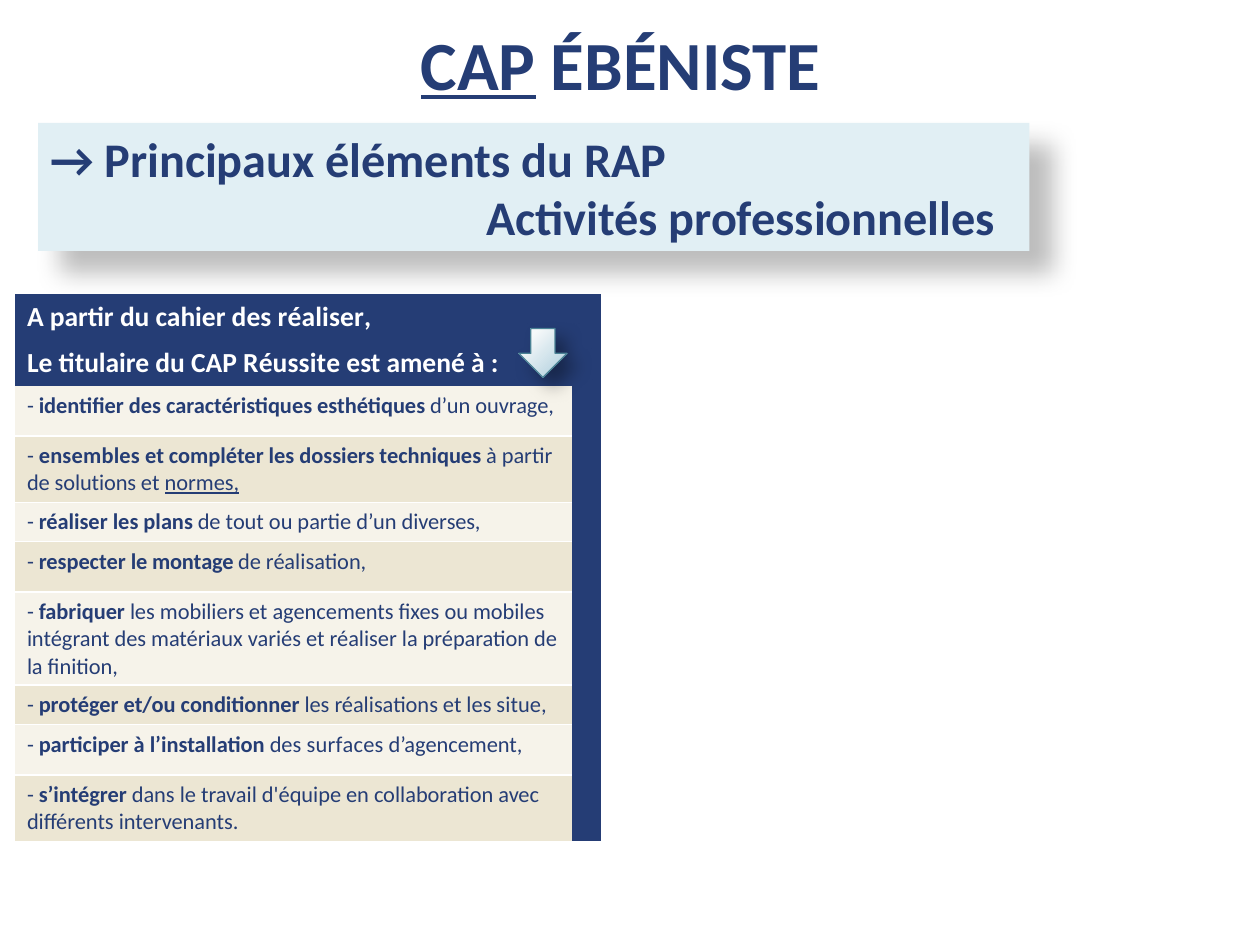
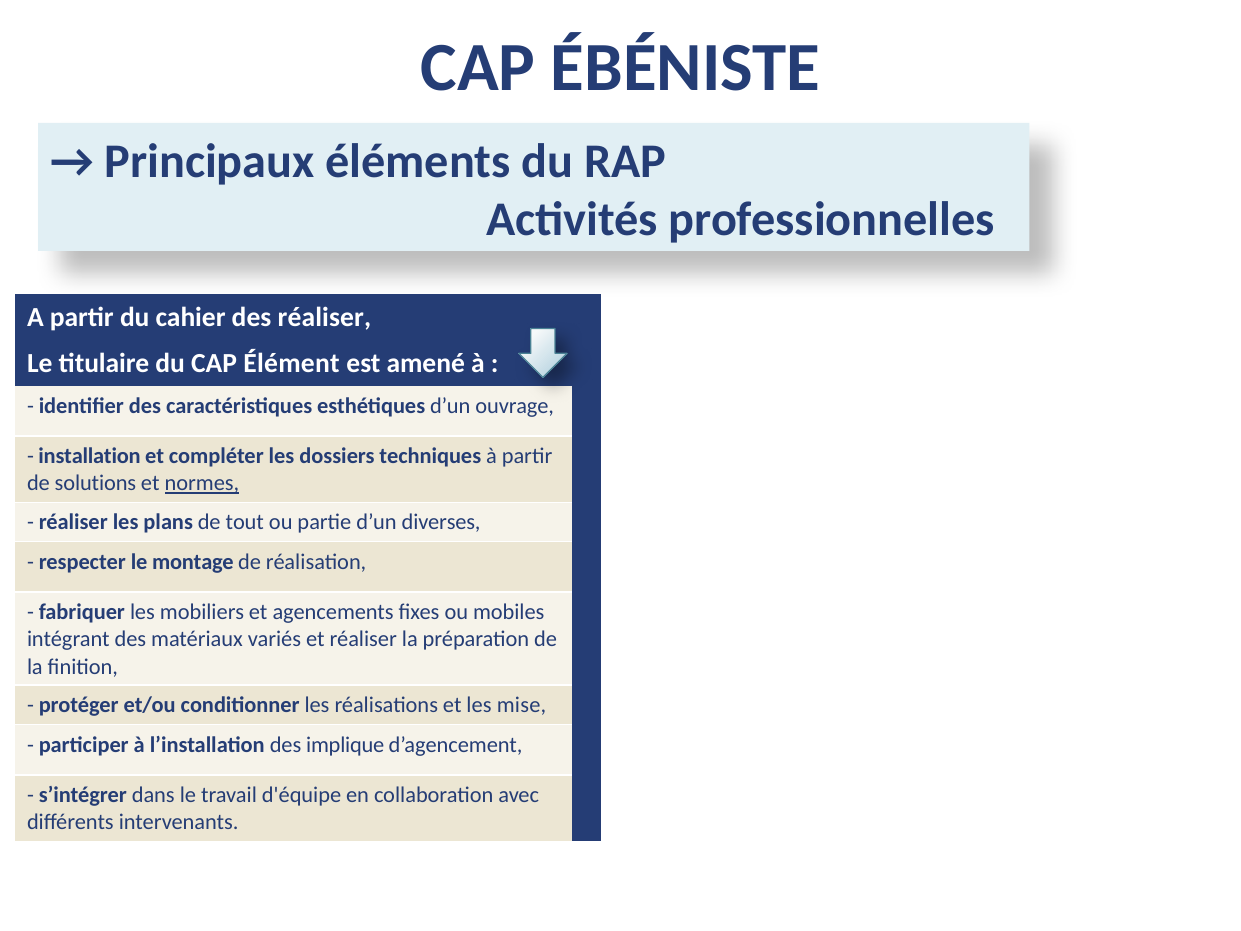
CAP underline: present -> none (478, 67)
Réussite: Réussite -> Élément (292, 363)
ensembles: ensembles -> installation (90, 456)
situe: situe -> mise (522, 705)
surfaces: surfaces -> implique (345, 745)
